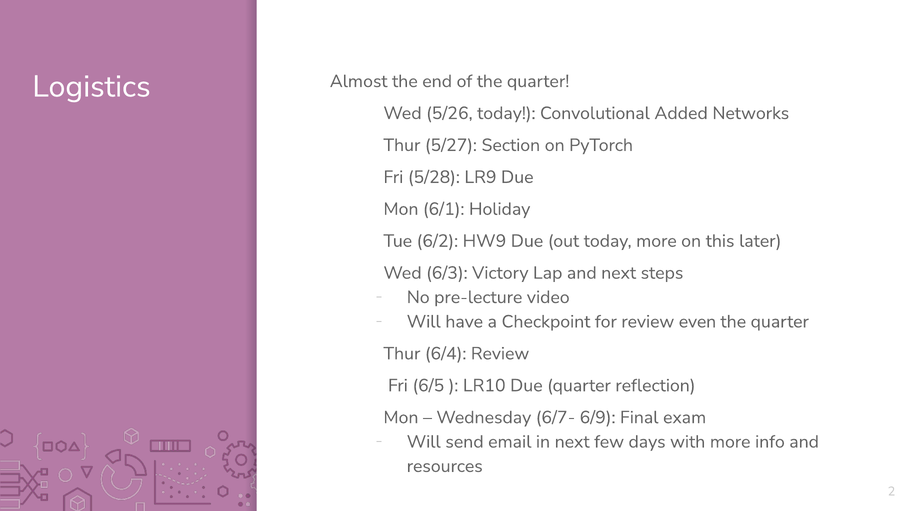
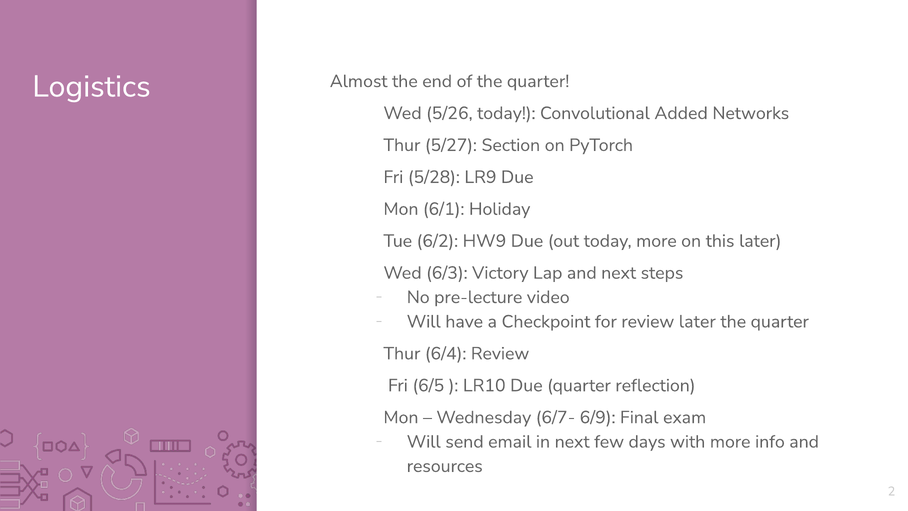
review even: even -> later (697, 321)
